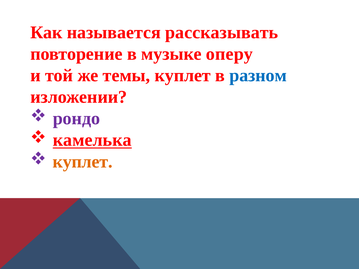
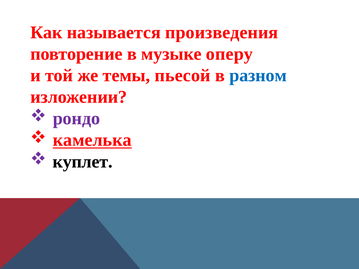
рассказывать: рассказывать -> произведения (222, 32)
темы куплет: куплет -> пьесой (183, 76)
куплет colour: orange -> black (83, 162)
